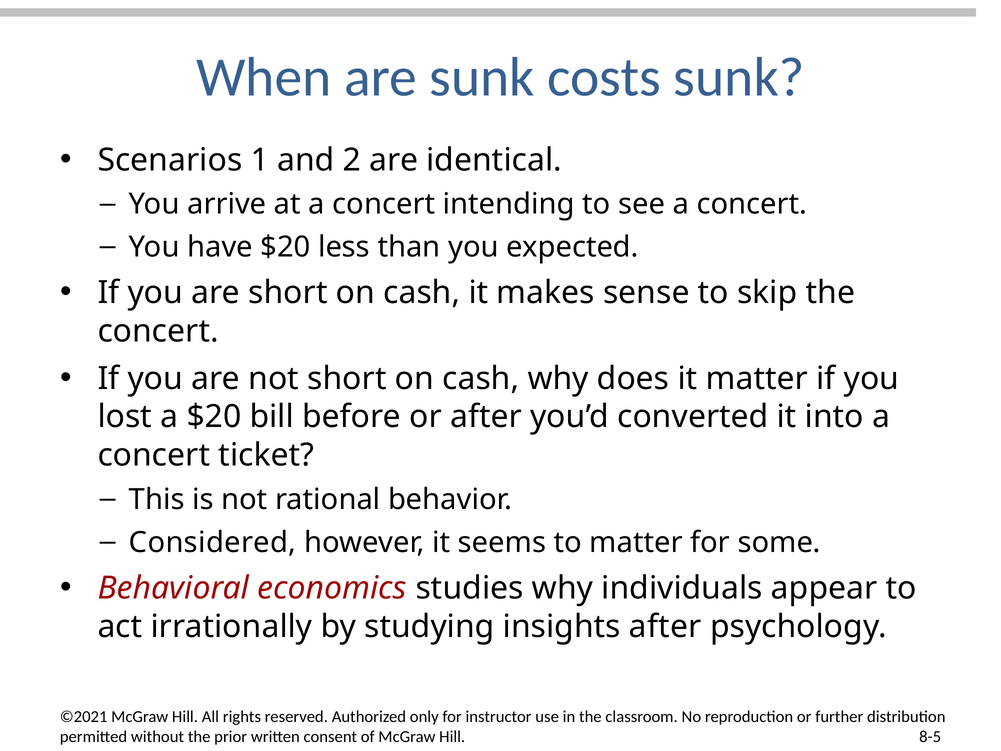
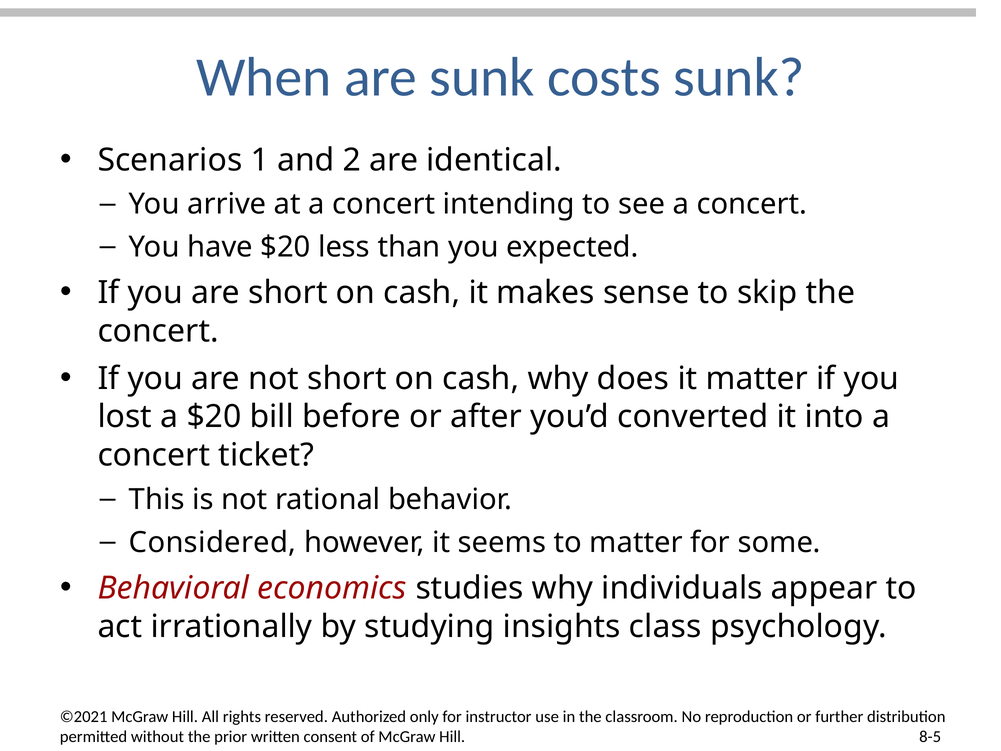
insights after: after -> class (665, 626)
